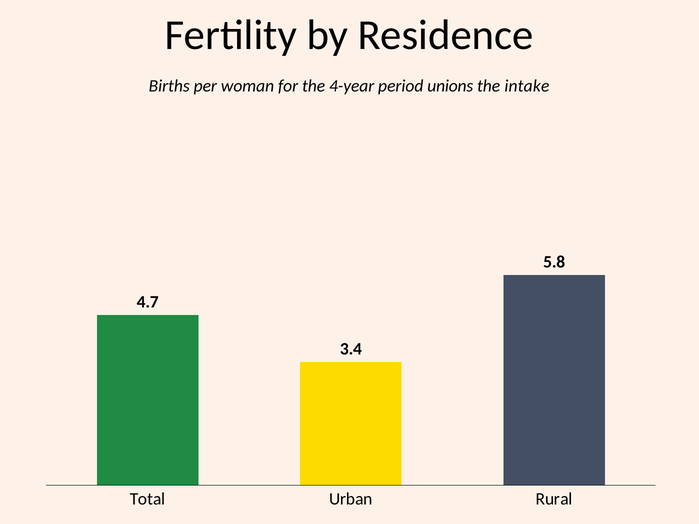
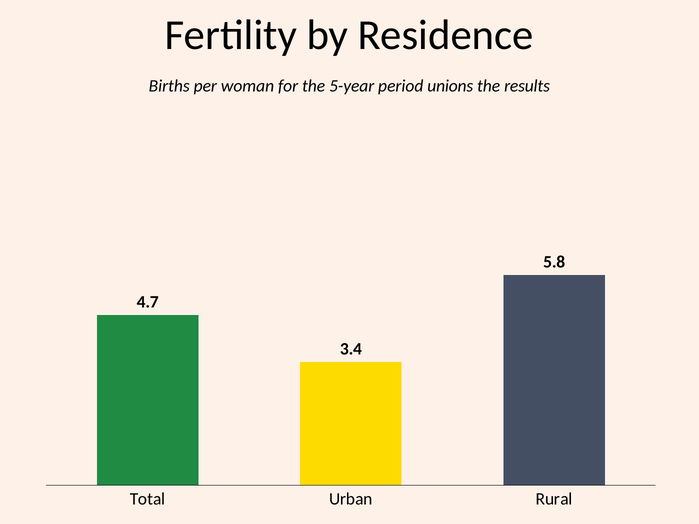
4-year: 4-year -> 5-year (352, 86)
intake: intake -> results (527, 86)
